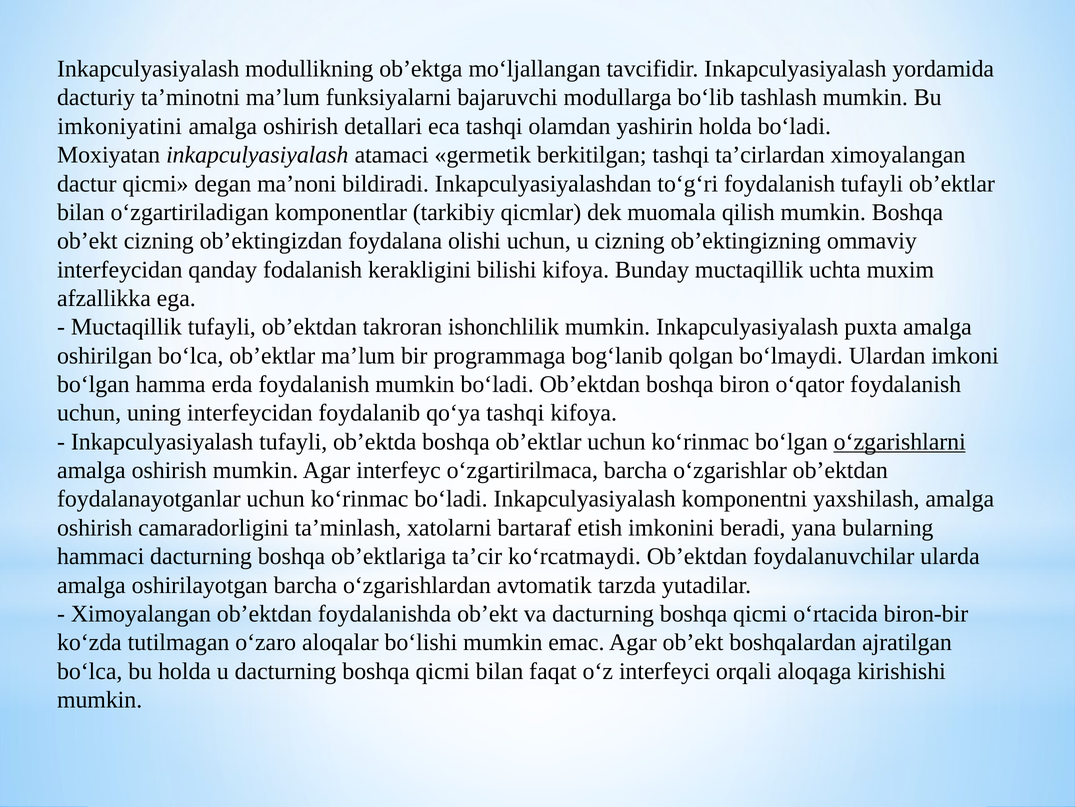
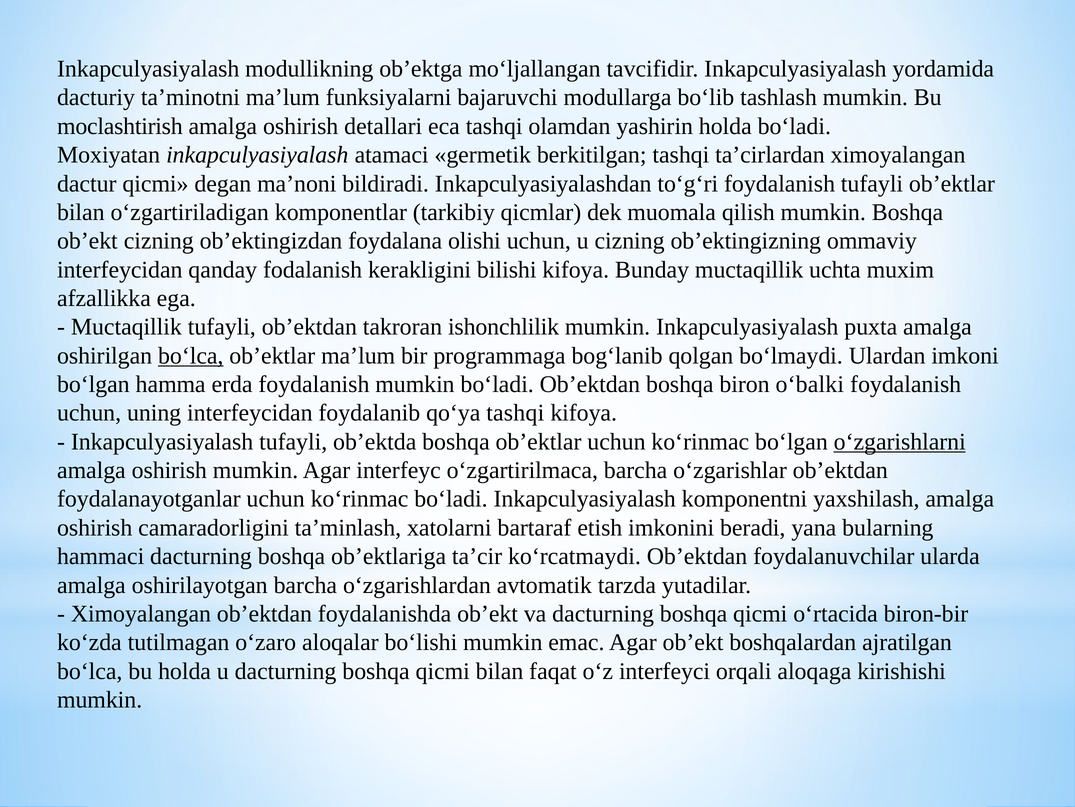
imkoniyatini: imkoniyatini -> moclashtirish (120, 126)
bo‘lca underline: none -> present (191, 355)
o‘qator: o‘qator -> o‘balki (810, 384)
